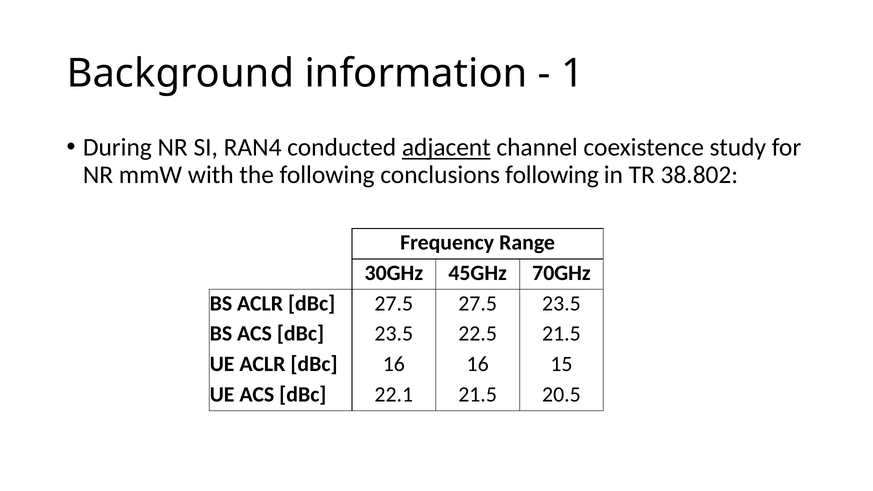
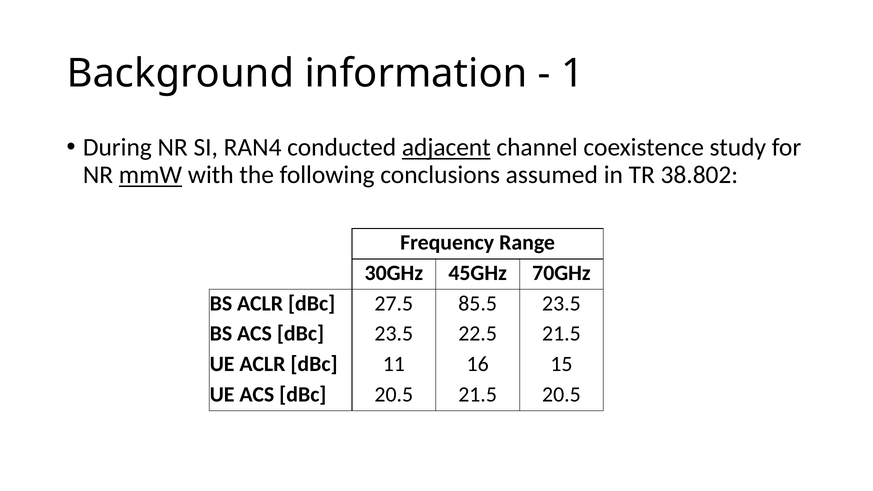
mmW underline: none -> present (150, 175)
conclusions following: following -> assumed (552, 175)
27.5 27.5: 27.5 -> 85.5 (478, 303)
dBc 16: 16 -> 11 (394, 364)
dBc 22.1: 22.1 -> 20.5 (394, 394)
